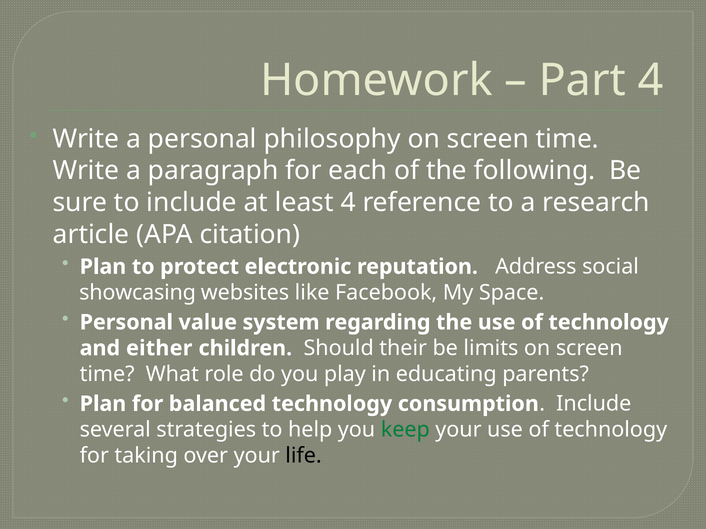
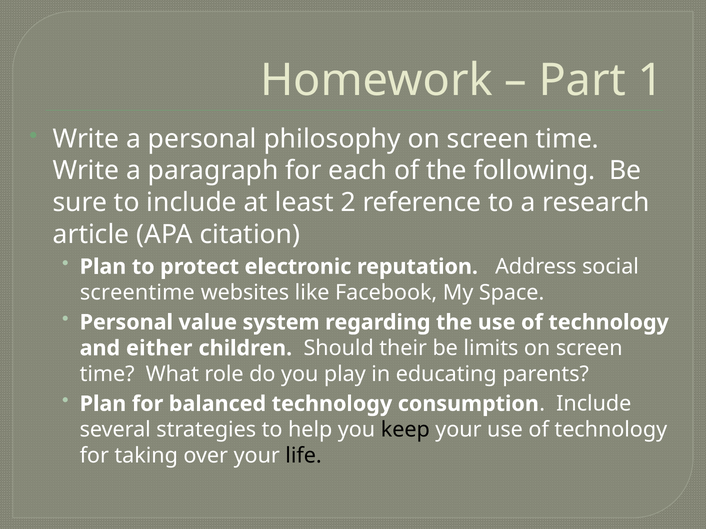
Part 4: 4 -> 1 (651, 80)
least 4: 4 -> 2 (348, 203)
showcasing: showcasing -> screentime (137, 293)
keep colour: green -> black (405, 430)
